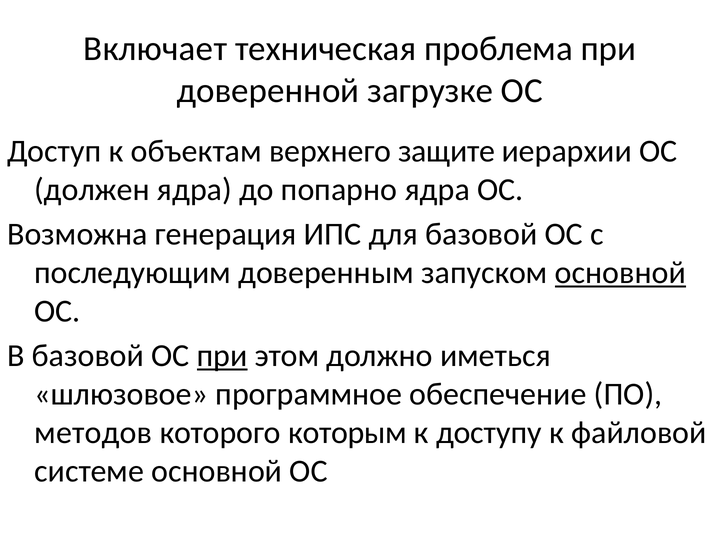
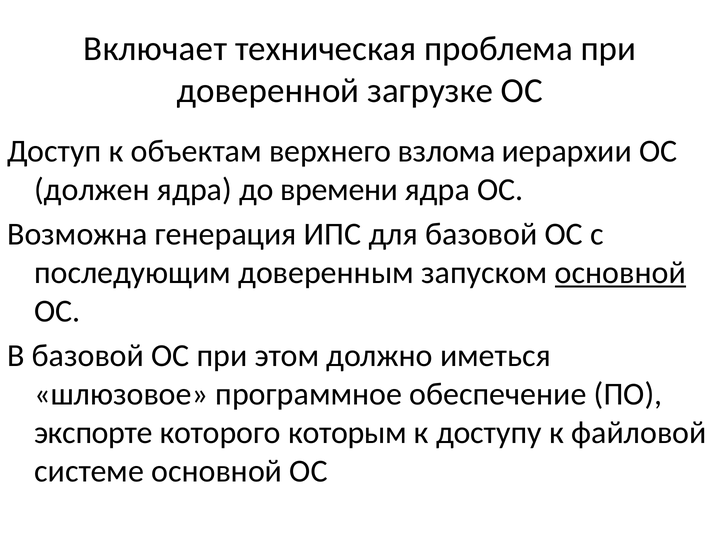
защите: защите -> взлома (447, 151)
попарно: попарно -> времени (339, 189)
при underline: present -> none (222, 356)
методов: методов -> экспорте (93, 433)
